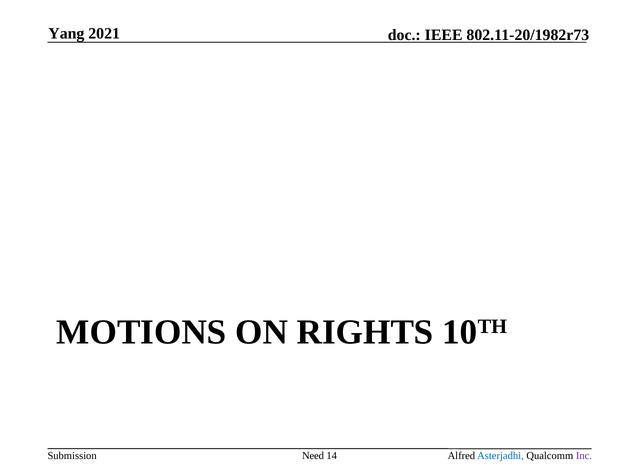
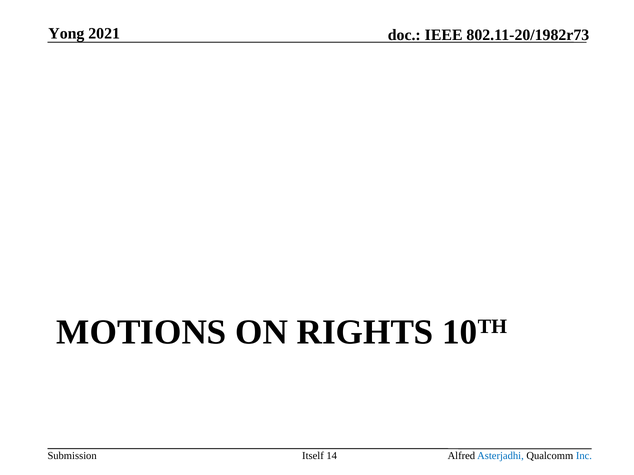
Yang: Yang -> Yong (66, 34)
Need: Need -> Itself (313, 456)
Inc colour: purple -> blue (584, 456)
